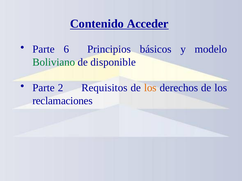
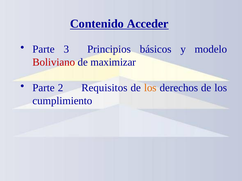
6: 6 -> 3 (66, 49)
Boliviano colour: green -> red (54, 62)
disponible: disponible -> maximizar (113, 62)
reclamaciones: reclamaciones -> cumplimiento (62, 101)
